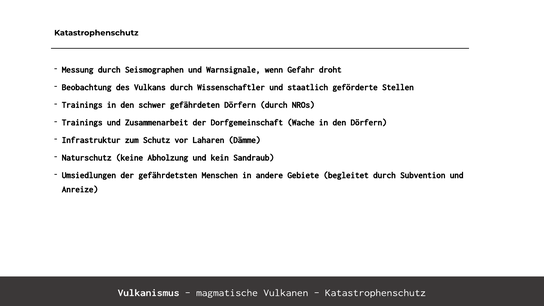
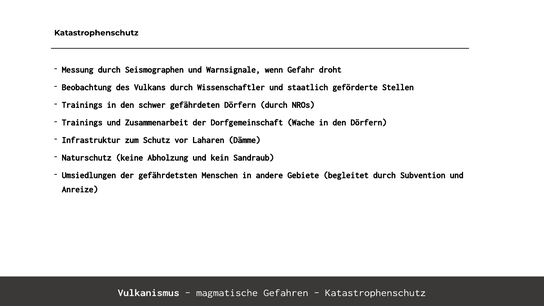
Vulkanen: Vulkanen -> Gefahren (286, 293)
